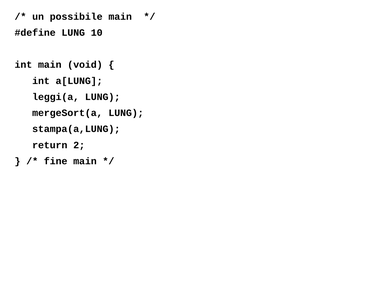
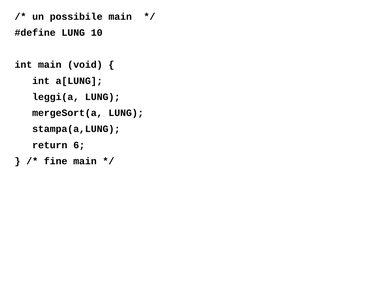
2: 2 -> 6 (79, 145)
